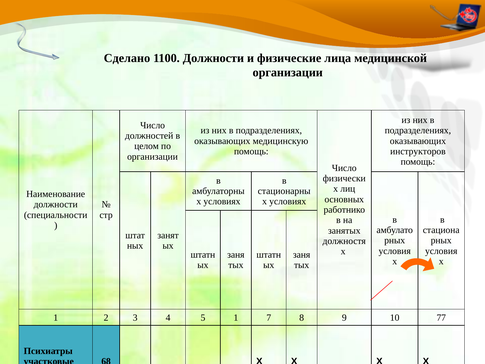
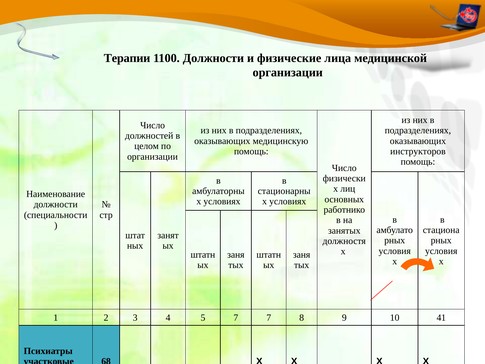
Сделано: Сделано -> Терапии (127, 58)
5 1: 1 -> 7 (236, 318)
77: 77 -> 41 (441, 318)
